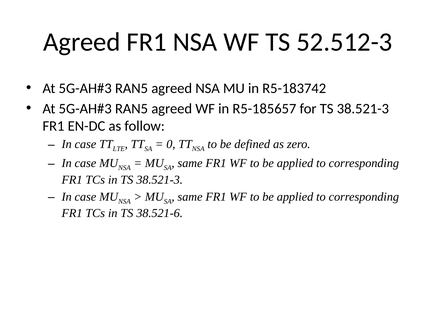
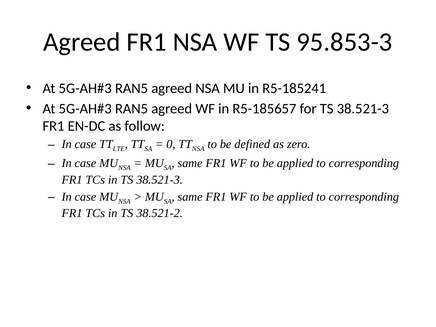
52.512-3: 52.512-3 -> 95.853-3 (344, 42)
R5-183742: R5-183742 -> R5-185241 (294, 88)
38.521-6: 38.521-6 -> 38.521-2 (160, 213)
